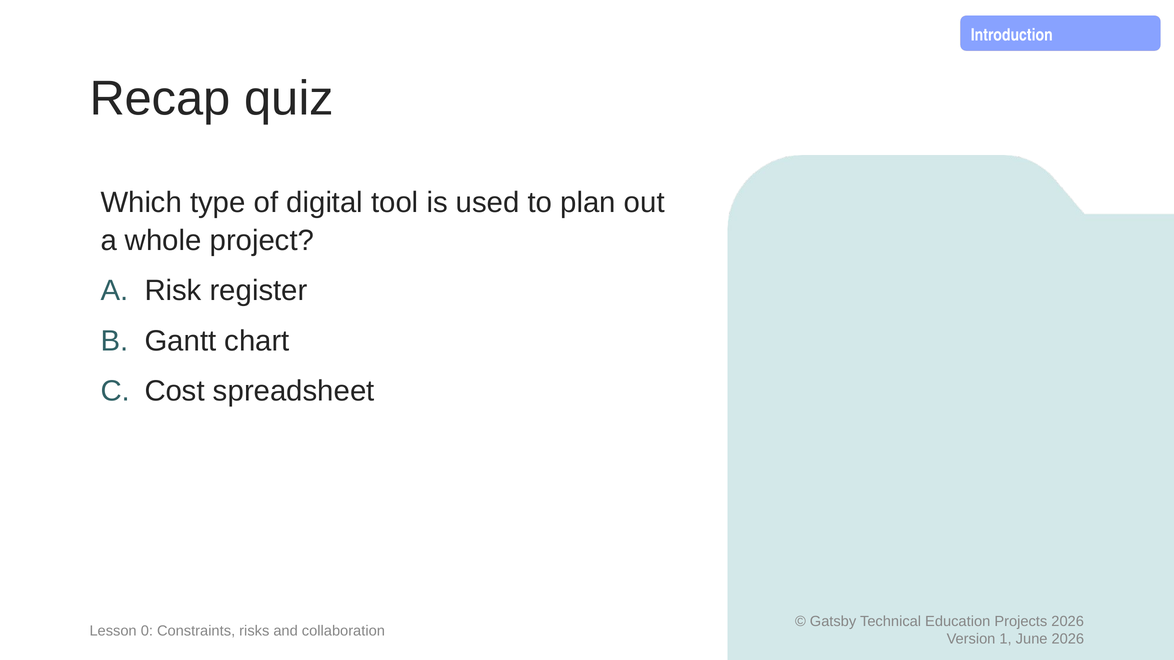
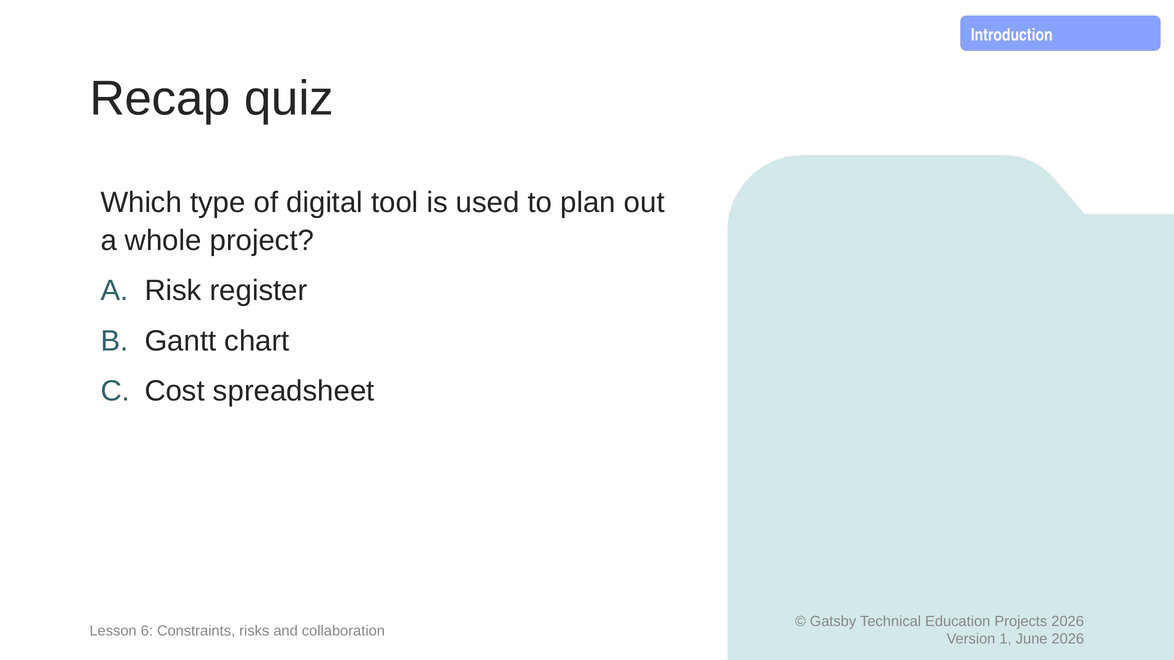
0: 0 -> 6 (147, 631)
